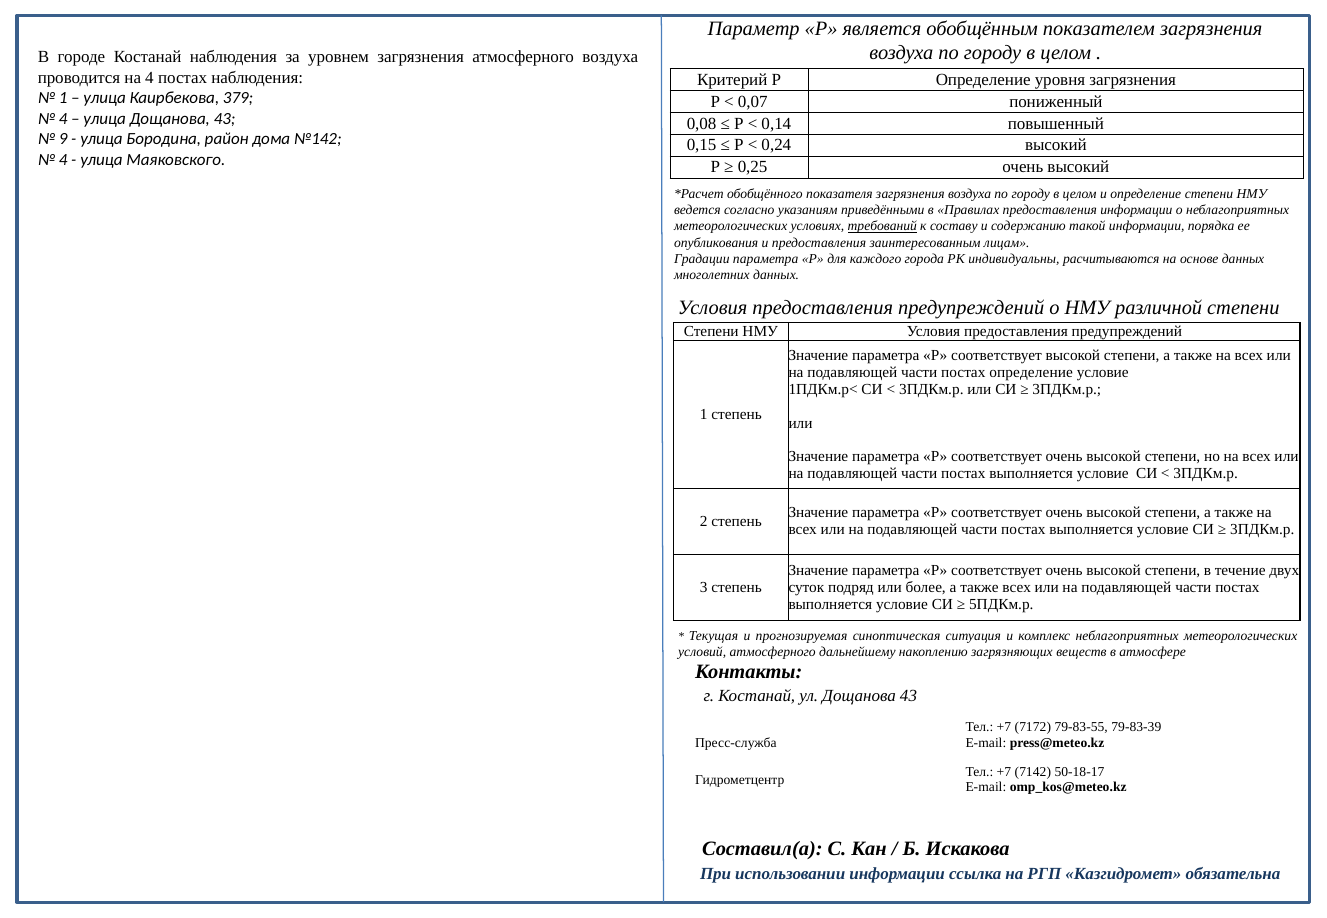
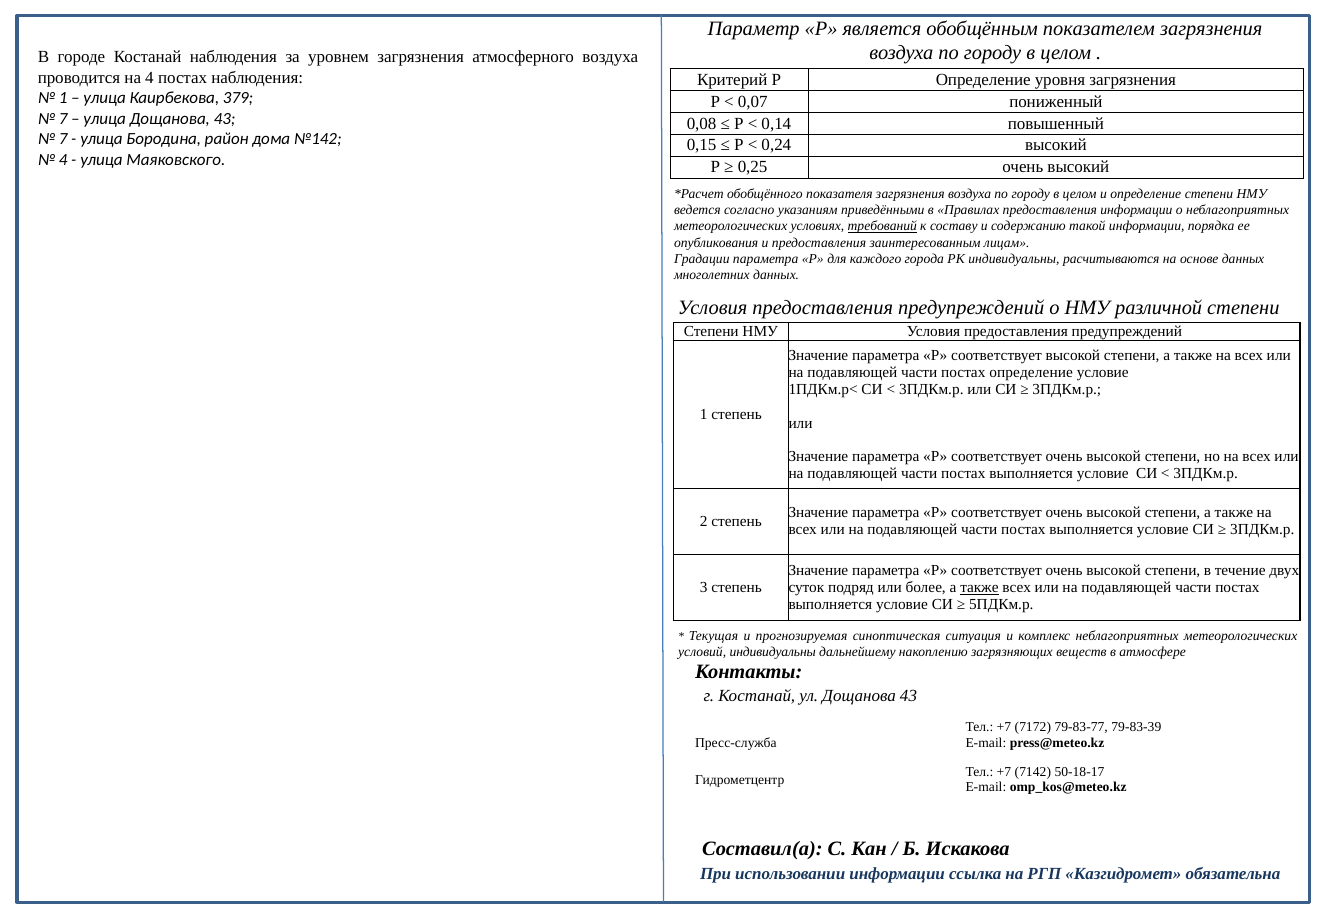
4: 4 -> 7 (63, 119)
9: 9 -> 7 (63, 139)
также underline: none -> present (979, 588)
условий атмосферного: атмосферного -> индивидуальны (773, 653)
79-83-55: 79-83-55 -> 79-83-77 (1081, 728)
